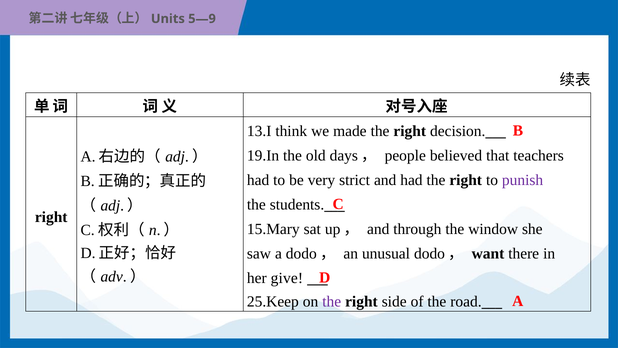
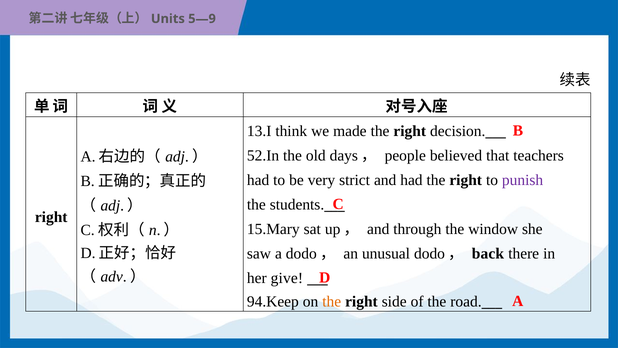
19.In: 19.In -> 52.In (263, 156)
want: want -> back (488, 254)
25.Keep: 25.Keep -> 94.Keep (273, 301)
the colour: purple -> orange (332, 301)
